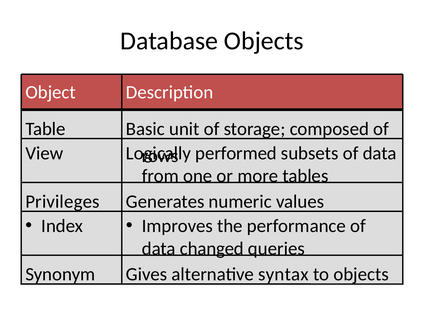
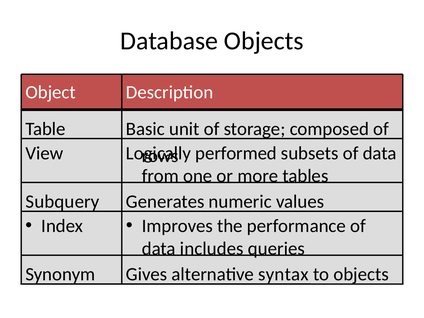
Privileges: Privileges -> Subquery (63, 202)
changed: changed -> includes (212, 249)
